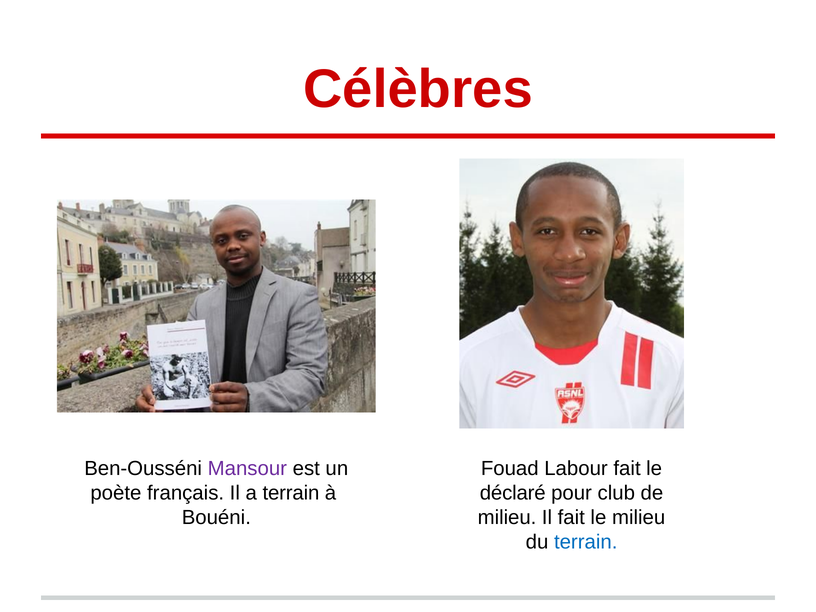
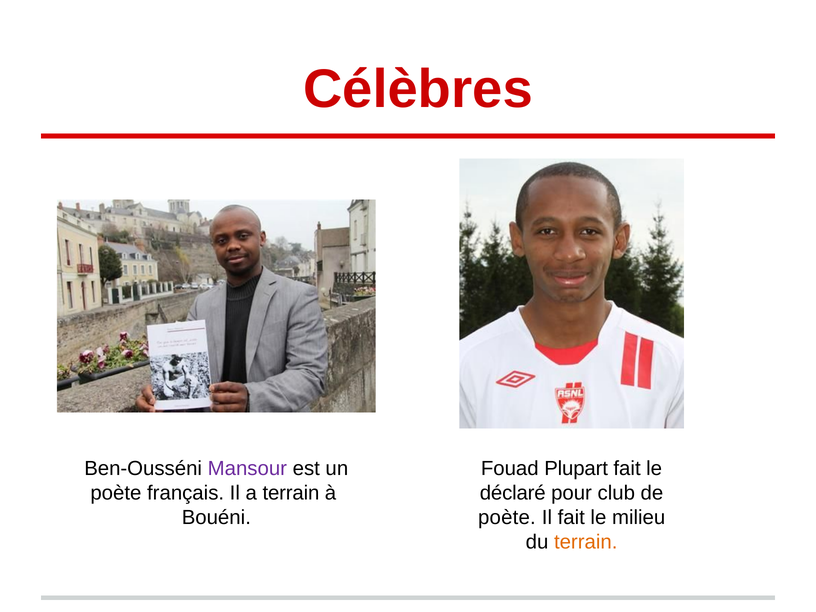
Labour: Labour -> Plupart (576, 468)
milieu: milieu -> poète (507, 517)
terrain colour: blue -> orange (586, 542)
